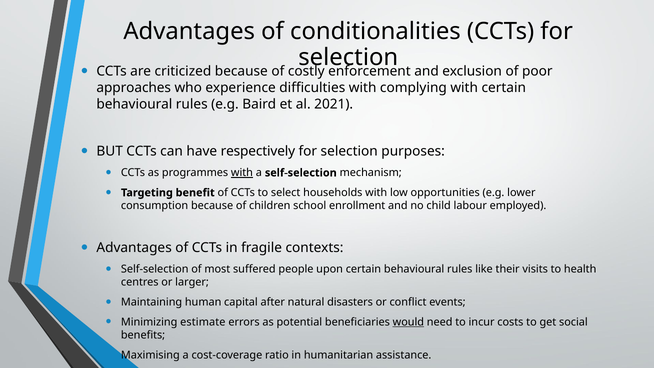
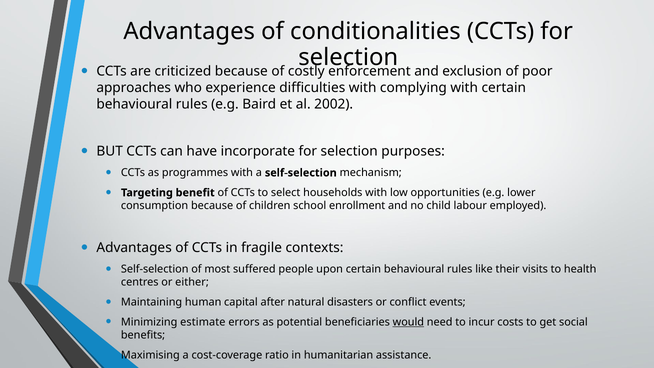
2021: 2021 -> 2002 (334, 104)
respectively: respectively -> incorporate (258, 151)
with underline: present -> none (242, 173)
larger: larger -> either (192, 282)
